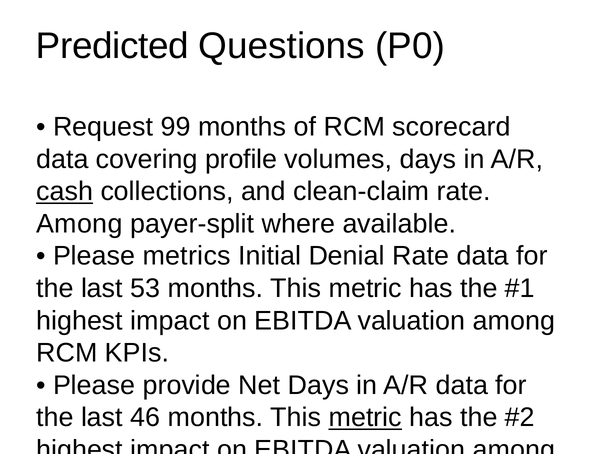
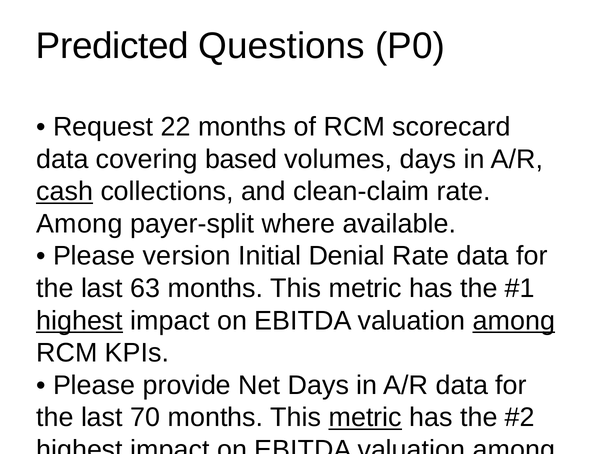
99: 99 -> 22 (176, 127)
profile: profile -> based (241, 159)
metrics: metrics -> version (187, 256)
53: 53 -> 63 (145, 288)
highest underline: none -> present (80, 321)
among underline: none -> present (514, 321)
46: 46 -> 70 (145, 417)
